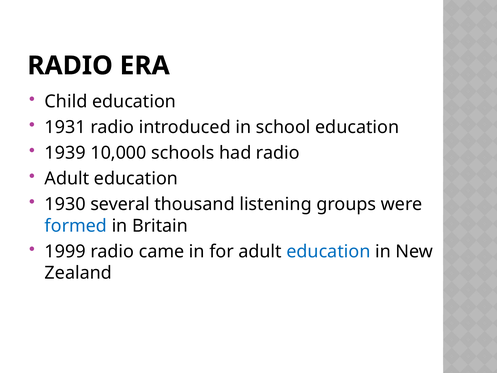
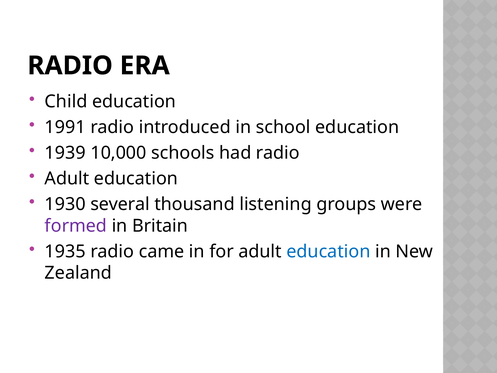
1931: 1931 -> 1991 (65, 127)
formed colour: blue -> purple (76, 226)
1999: 1999 -> 1935 (65, 251)
